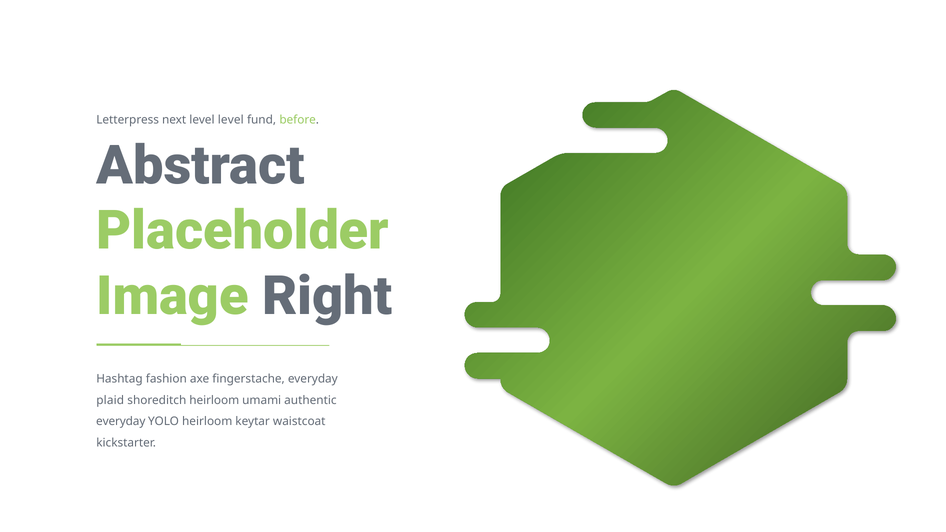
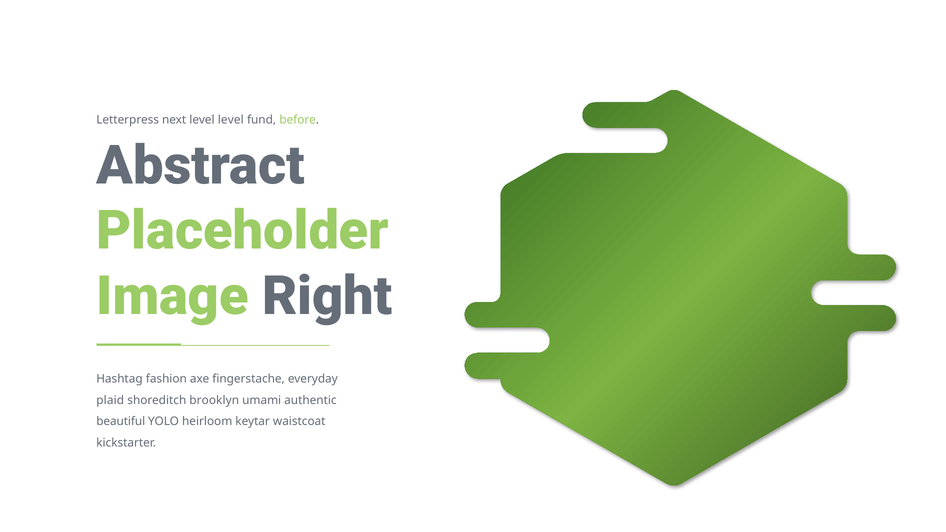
shoreditch heirloom: heirloom -> brooklyn (214, 400)
everyday: everyday -> beautiful (121, 422)
